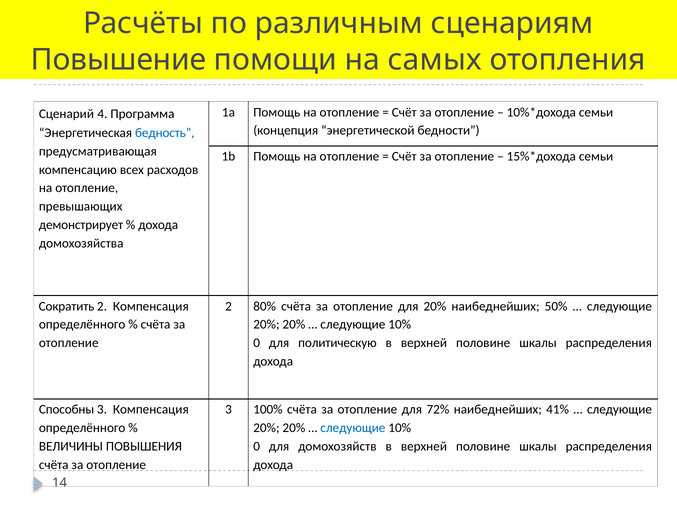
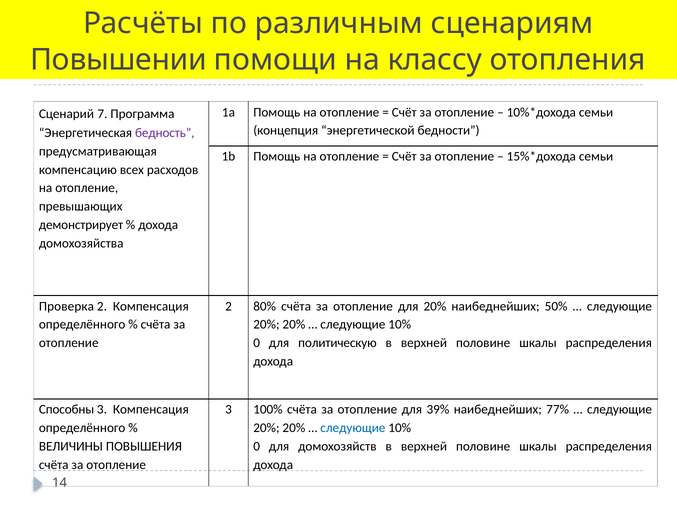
Повышение: Повышение -> Повышении (119, 60)
самых: самых -> классу (435, 60)
4: 4 -> 7 (102, 114)
бедность colour: blue -> purple (165, 133)
Сократить: Сократить -> Проверка (66, 306)
72%: 72% -> 39% (438, 409)
41%: 41% -> 77% (558, 409)
